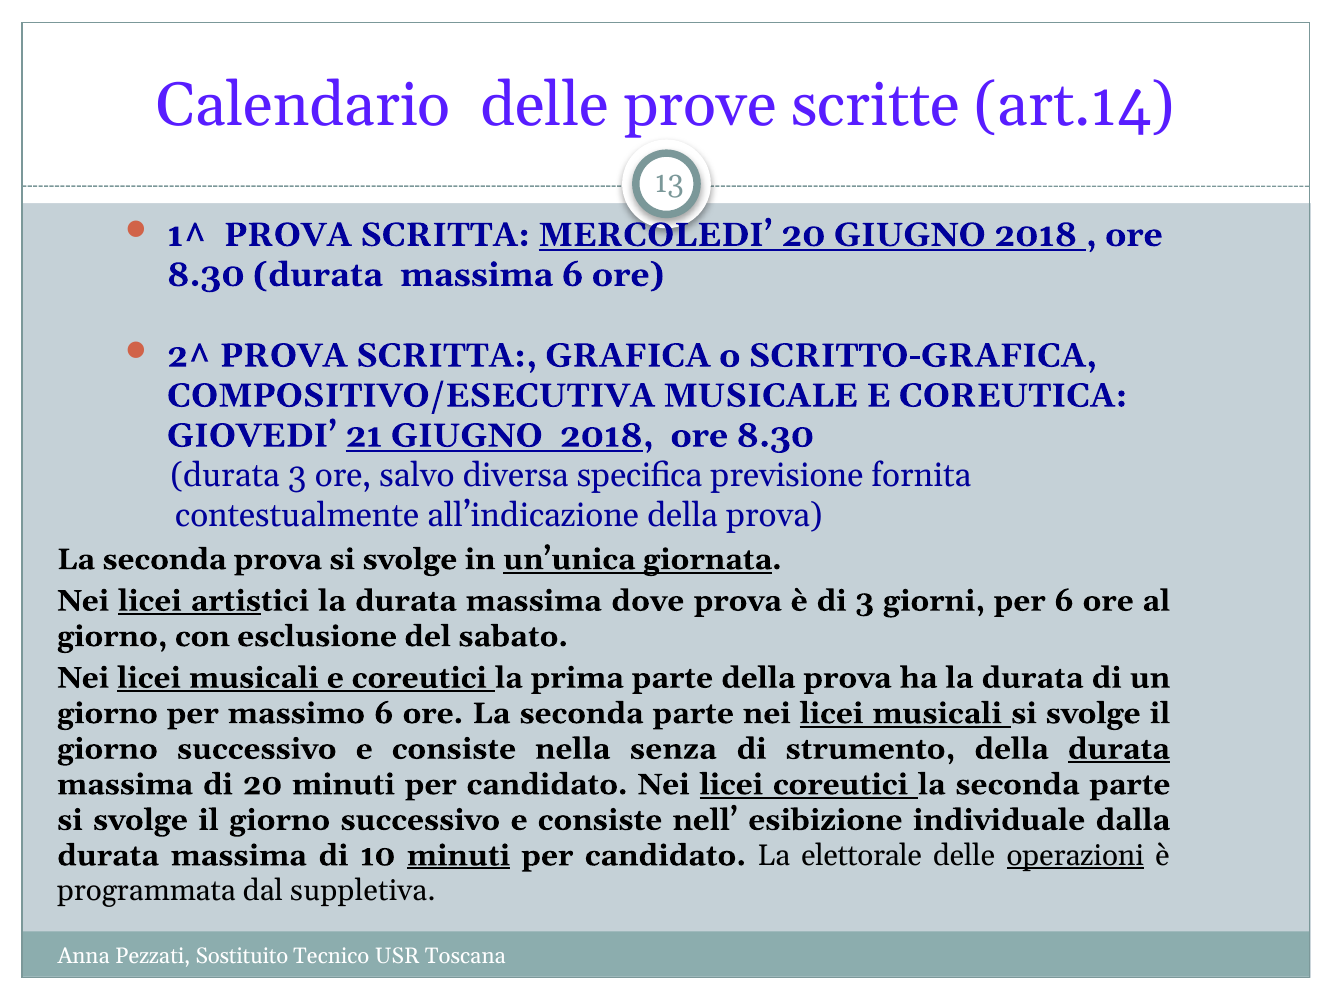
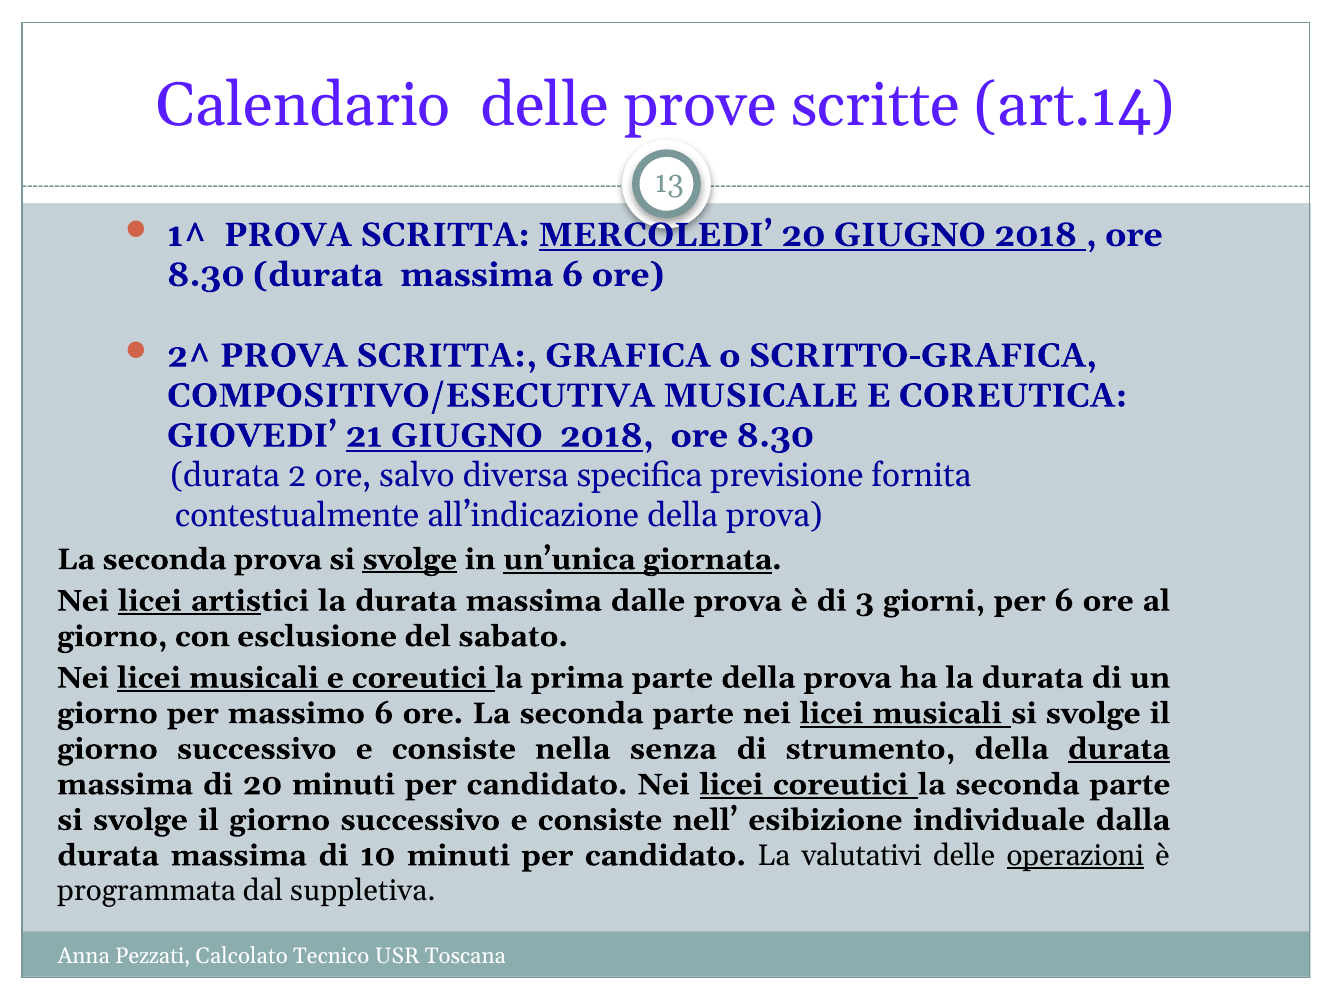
durata 3: 3 -> 2 (297, 476)
svolge underline: none -> present (410, 559)
dove: dove -> dalle (648, 601)
minuti underline: present -> none (458, 855)
elettorale: elettorale -> valutativi (862, 855)
Sostituito: Sostituito -> Calcolato (242, 956)
